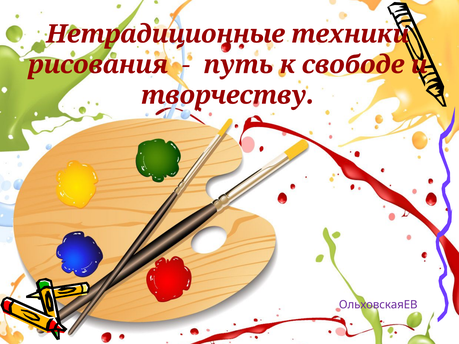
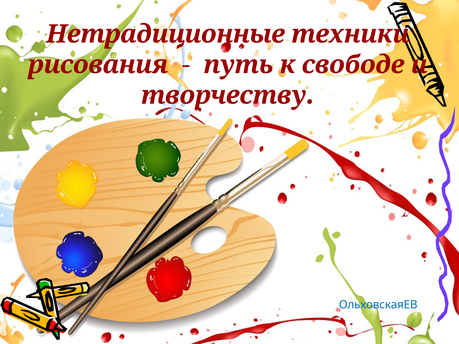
ОльховскаяЕВ colour: purple -> blue (378, 305)
